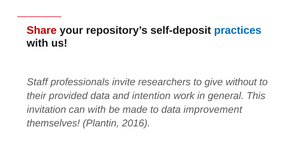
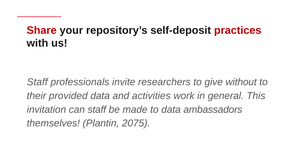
practices colour: blue -> red (238, 30)
intention: intention -> activities (151, 96)
can with: with -> staff (97, 110)
improvement: improvement -> ambassadors (213, 110)
2016: 2016 -> 2075 (136, 123)
